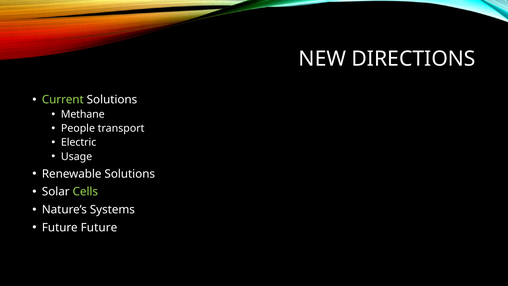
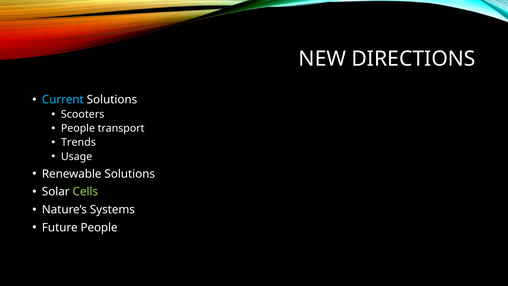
Current colour: light green -> light blue (63, 100)
Methane: Methane -> Scooters (83, 114)
Electric: Electric -> Trends (79, 142)
Future Future: Future -> People (99, 227)
